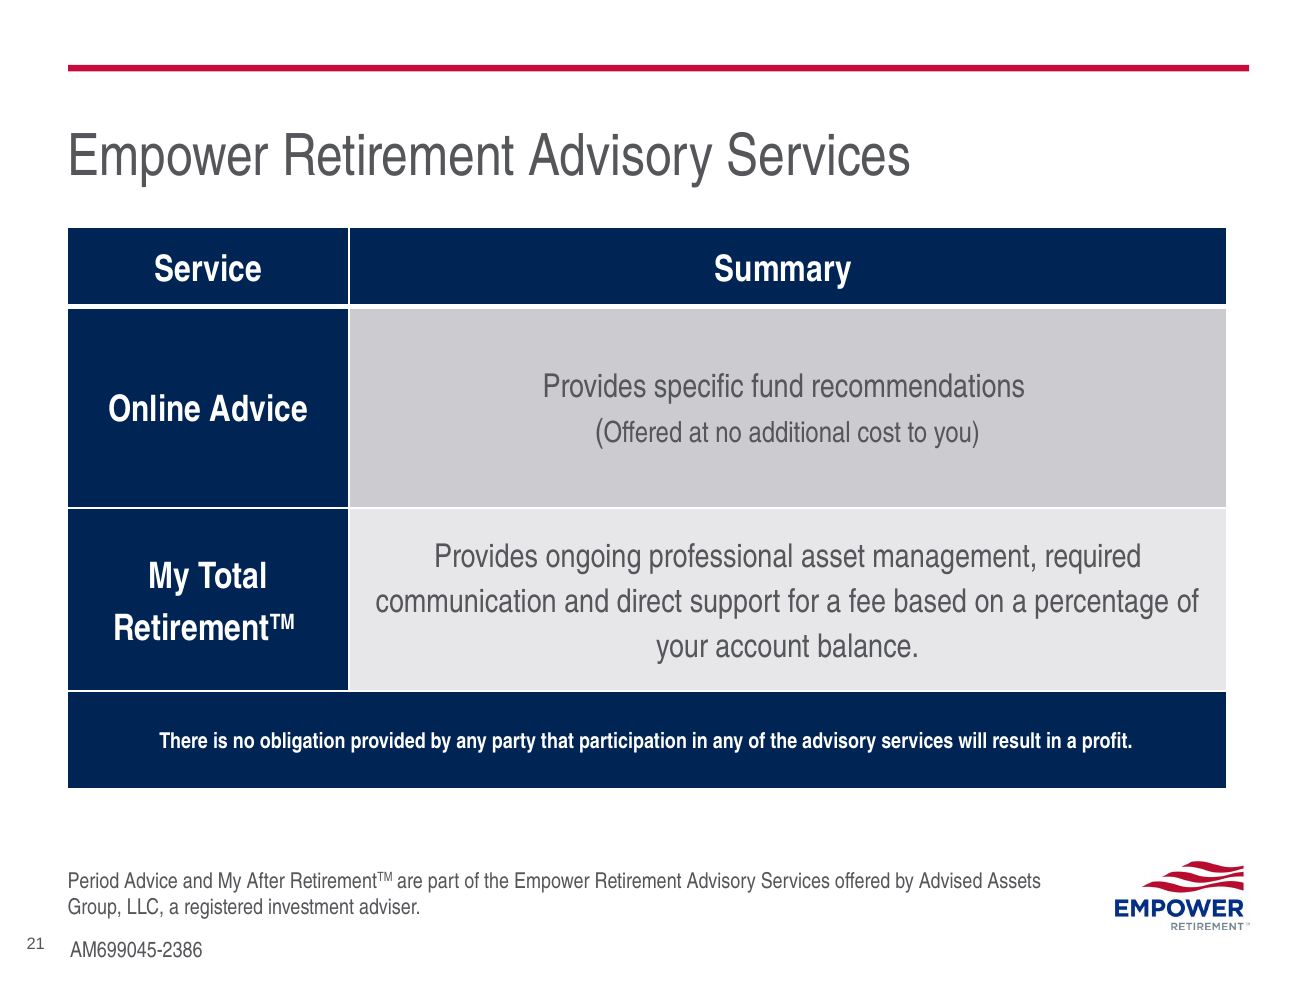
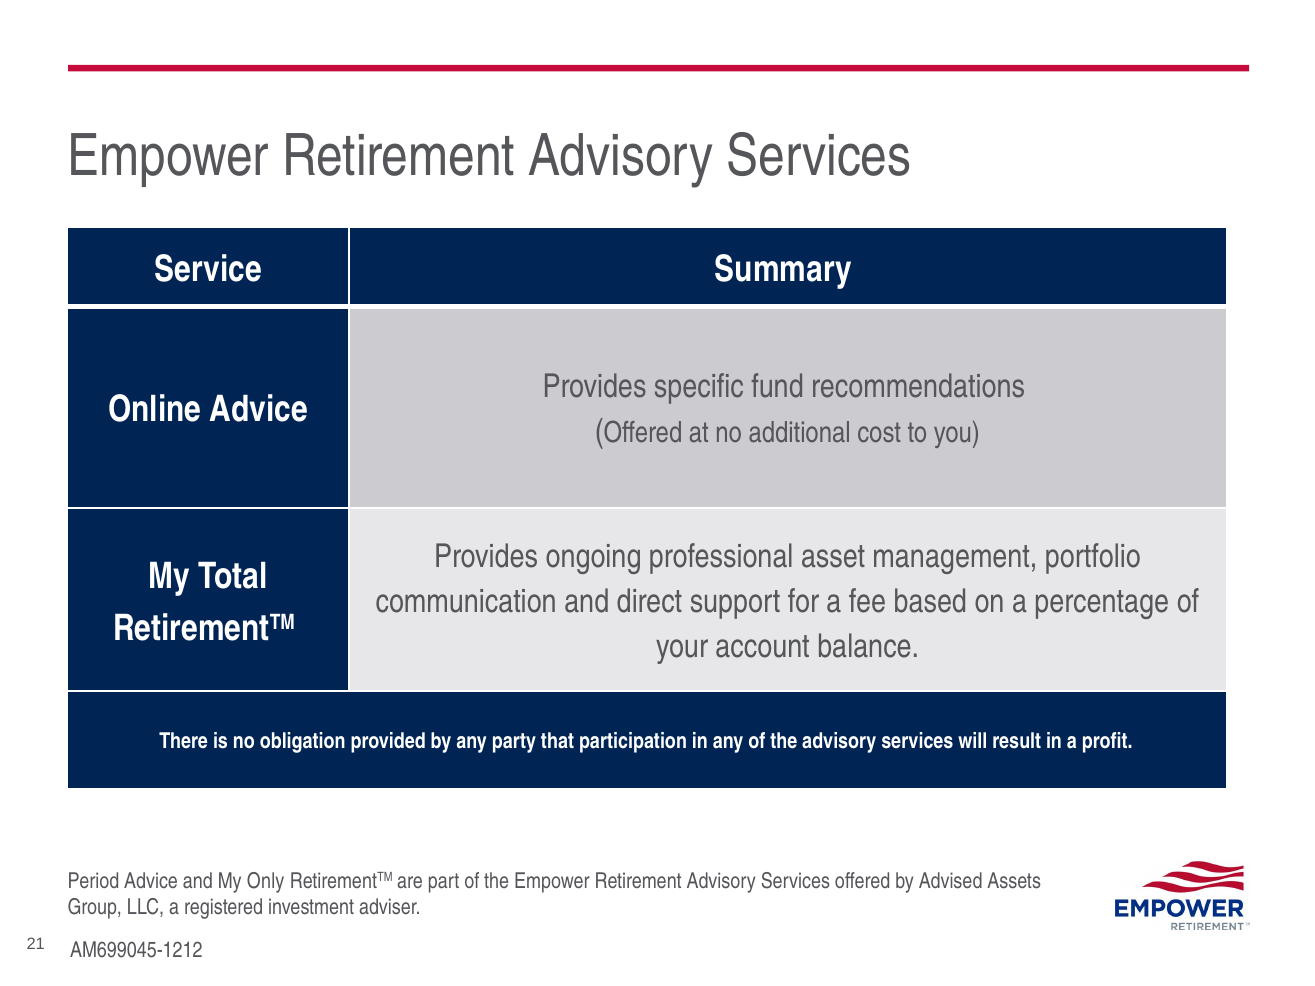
required: required -> portfolio (1093, 557)
After: After -> Only (266, 881)
AM699045-2386: AM699045-2386 -> AM699045-1212 (136, 950)
